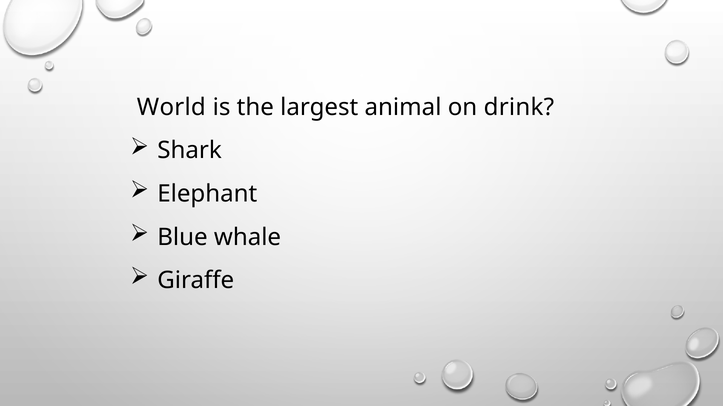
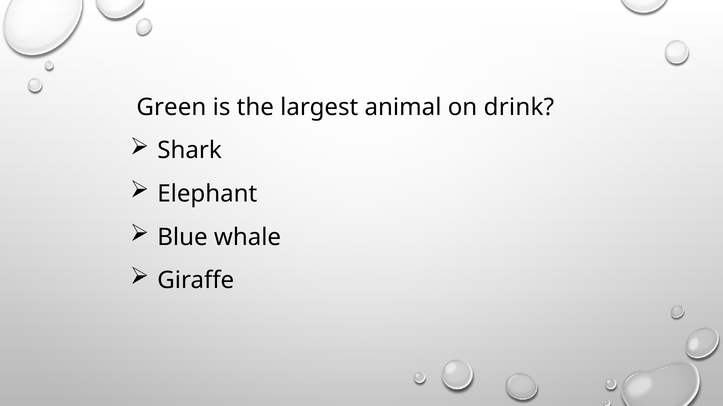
World: World -> Green (171, 107)
